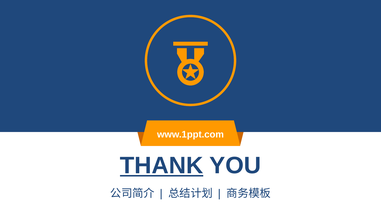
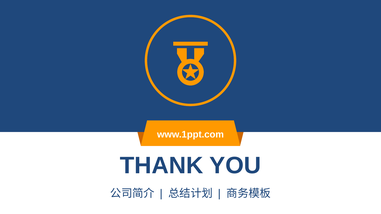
THANK underline: present -> none (162, 166)
